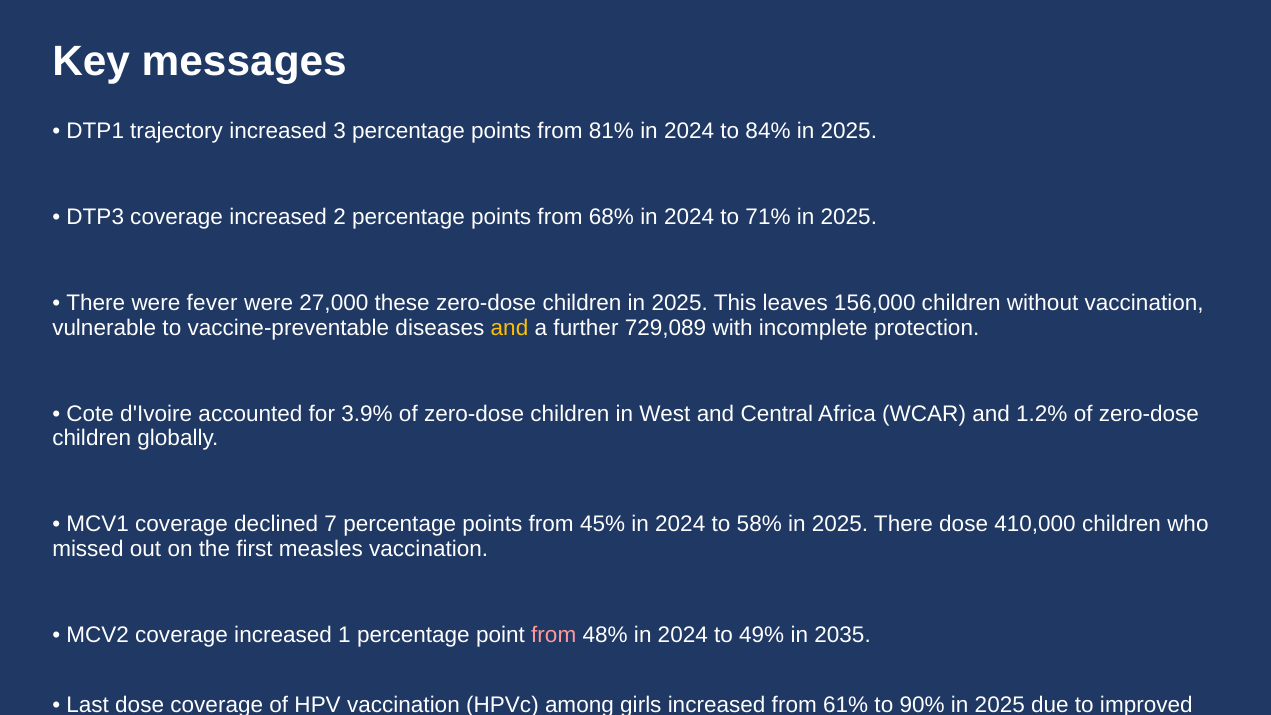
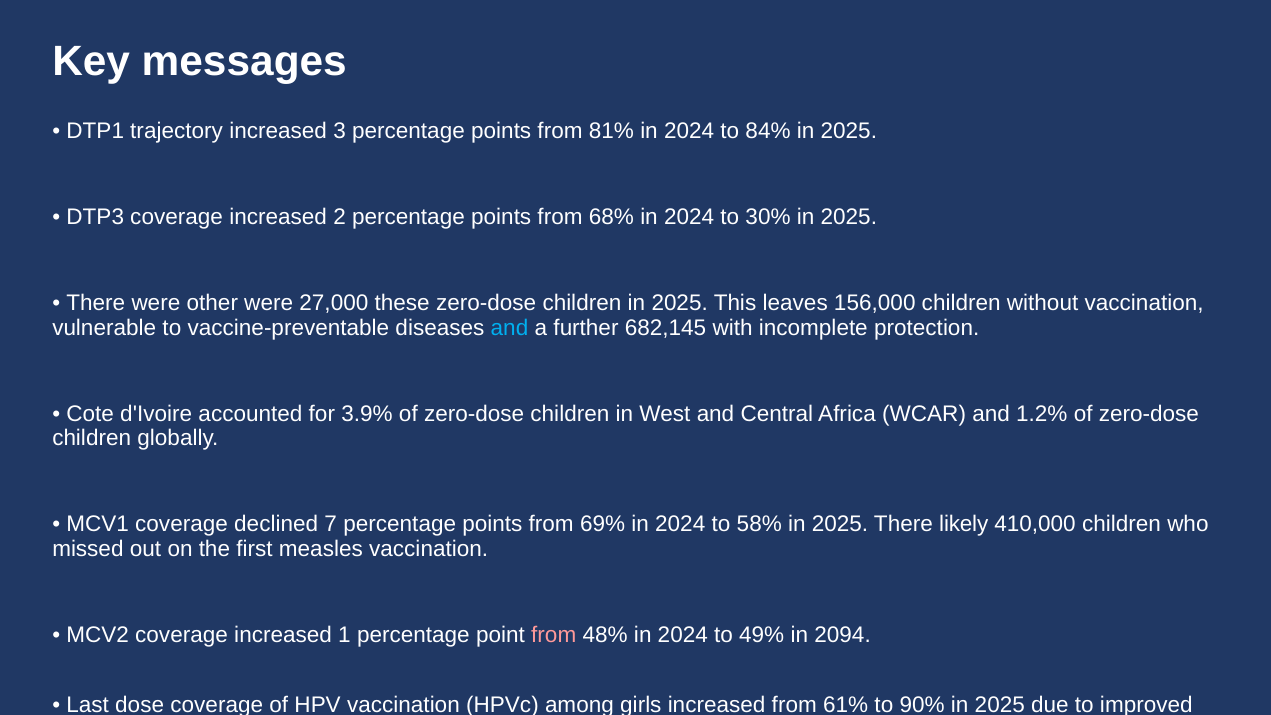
71%: 71% -> 30% (768, 217)
fever: fever -> other (212, 303)
and colour: yellow -> light blue (509, 328)
729,089: 729,089 -> 682,145 (666, 328)
45%: 45% -> 69% (603, 524)
There dose: dose -> likely (964, 524)
2035: 2035 -> 2094 (843, 635)
